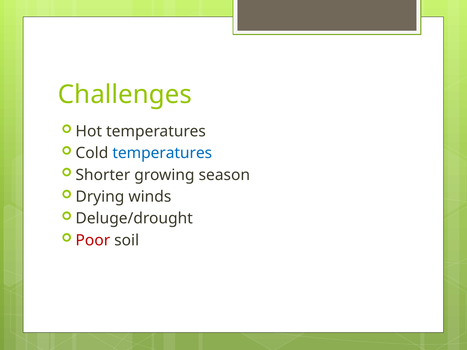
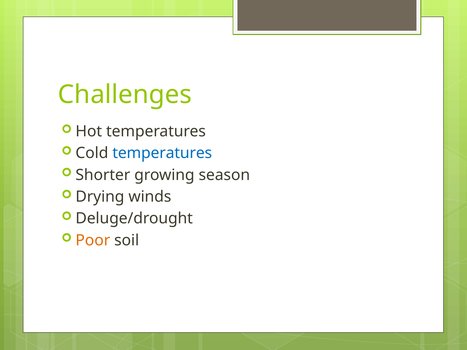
Poor colour: red -> orange (93, 240)
